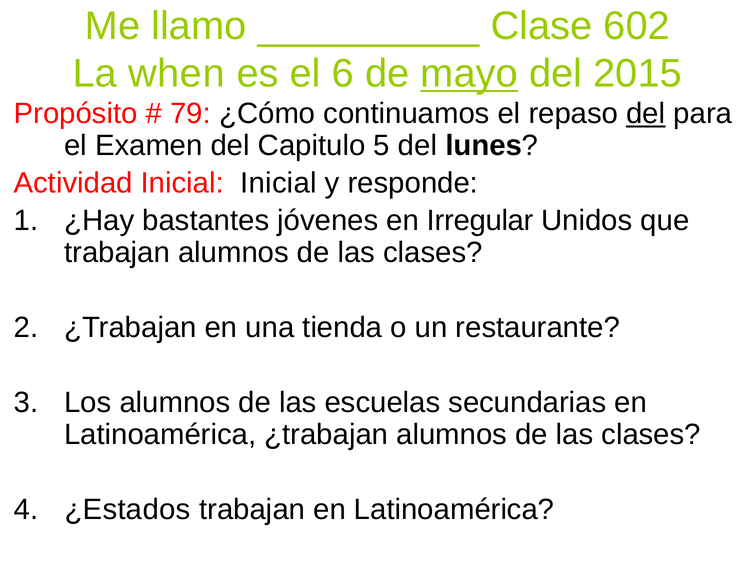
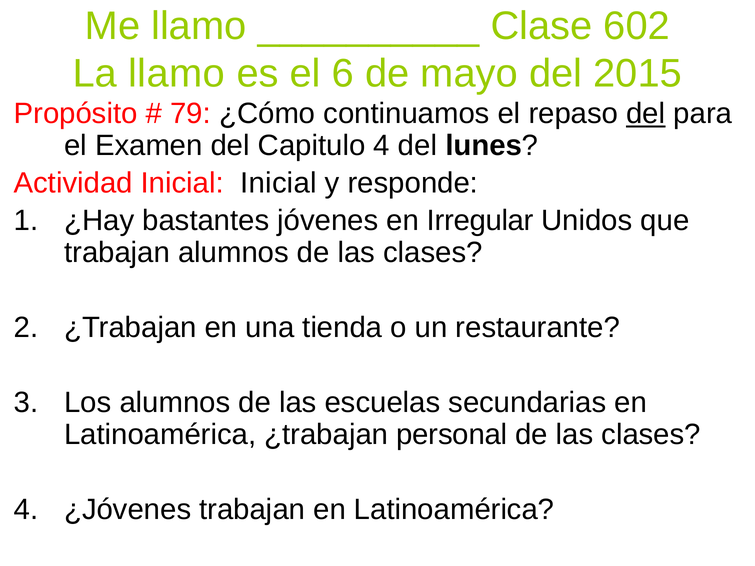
La when: when -> llamo (176, 74)
mayo underline: present -> none (469, 74)
Capitulo 5: 5 -> 4 (382, 146)
¿trabajan alumnos: alumnos -> personal (452, 435)
¿Estados: ¿Estados -> ¿Jóvenes (128, 510)
